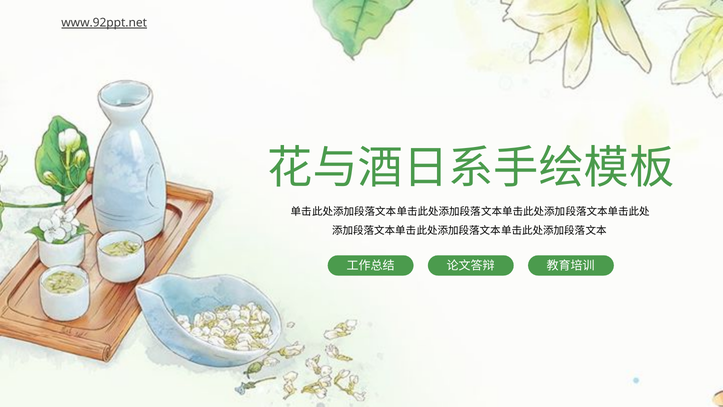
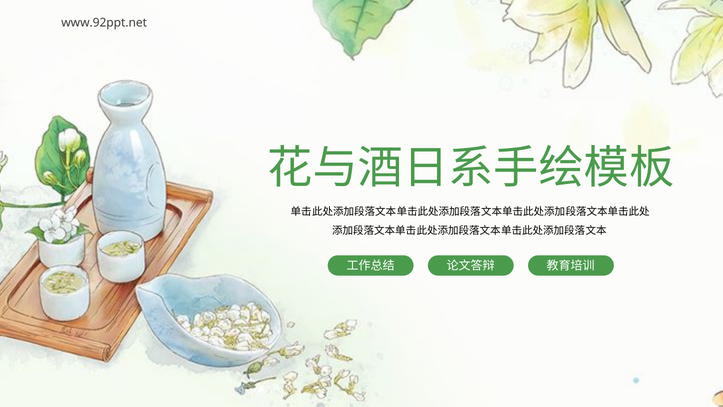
www.92ppt.net underline: present -> none (104, 23)
